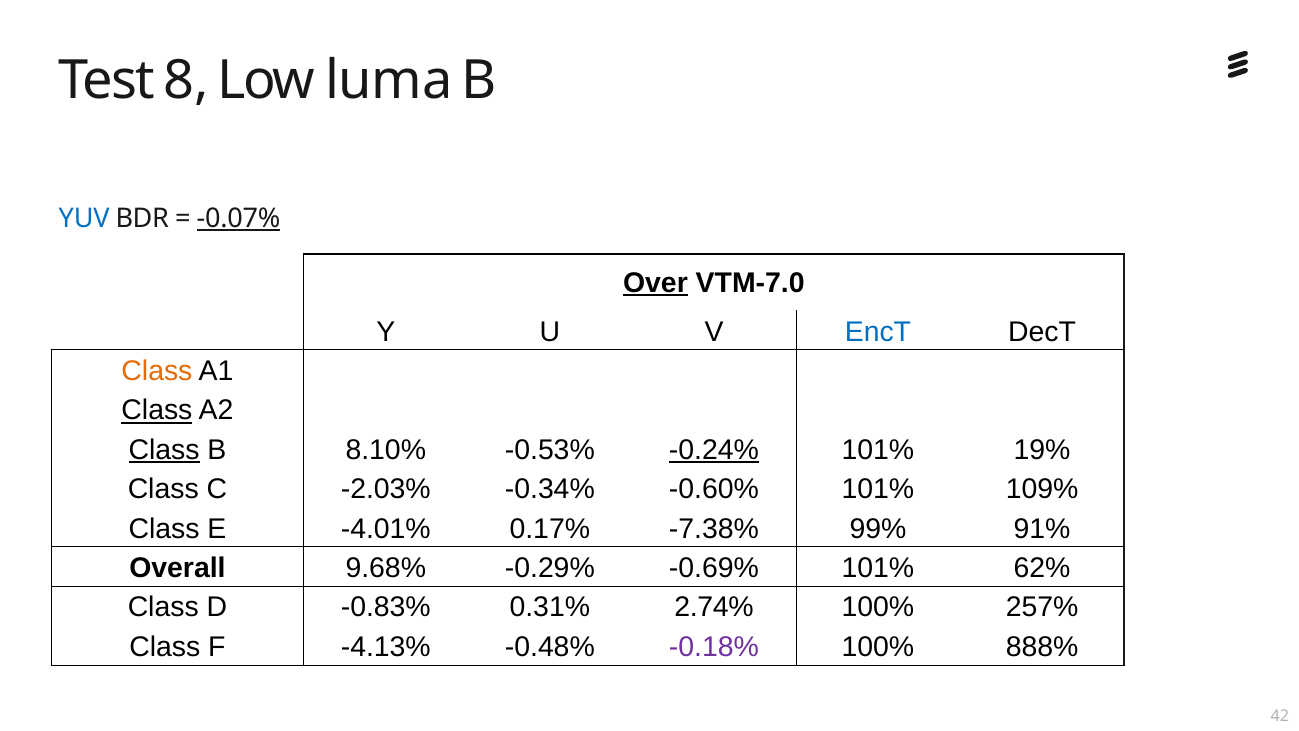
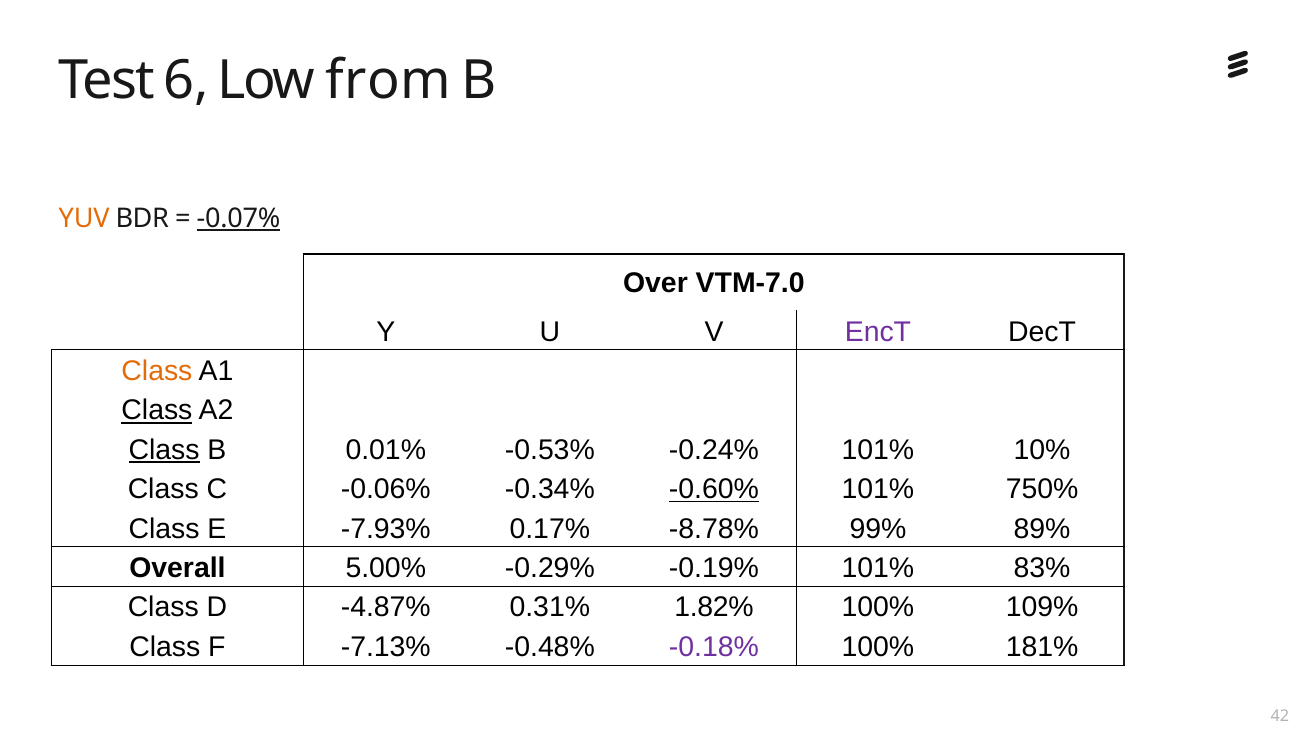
8: 8 -> 6 (186, 81)
luma: luma -> from (388, 81)
YUV colour: blue -> orange (84, 219)
Over underline: present -> none (655, 283)
EncT colour: blue -> purple (878, 332)
8.10%: 8.10% -> 0.01% (386, 450)
-0.24% underline: present -> none (714, 450)
19%: 19% -> 10% (1042, 450)
-2.03%: -2.03% -> -0.06% (386, 489)
-0.60% underline: none -> present (714, 489)
109%: 109% -> 750% (1042, 489)
-4.01%: -4.01% -> -7.93% (386, 529)
-7.38%: -7.38% -> -8.78% (714, 529)
91%: 91% -> 89% (1042, 529)
9.68%: 9.68% -> 5.00% (386, 568)
-0.69%: -0.69% -> -0.19% (714, 568)
62%: 62% -> 83% (1042, 568)
-0.83%: -0.83% -> -4.87% (386, 607)
2.74%: 2.74% -> 1.82% (714, 607)
257%: 257% -> 109% (1042, 607)
-4.13%: -4.13% -> -7.13% (386, 647)
888%: 888% -> 181% (1042, 647)
